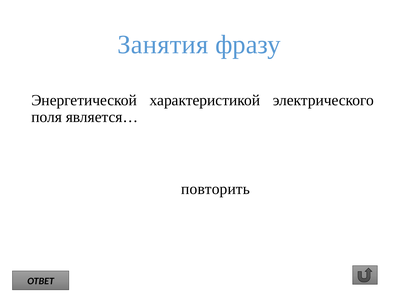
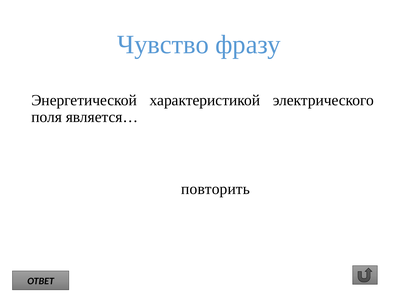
Занятия: Занятия -> Чувство (163, 45)
